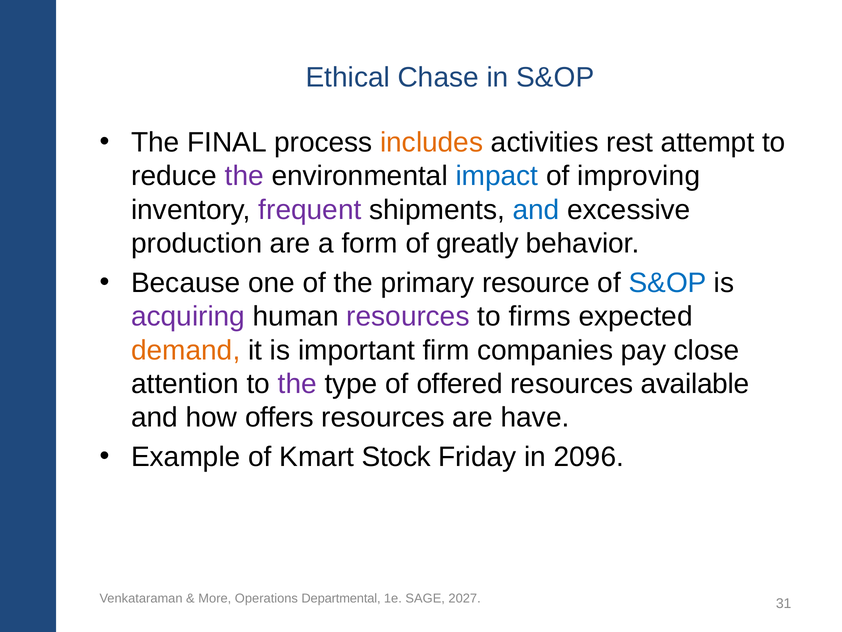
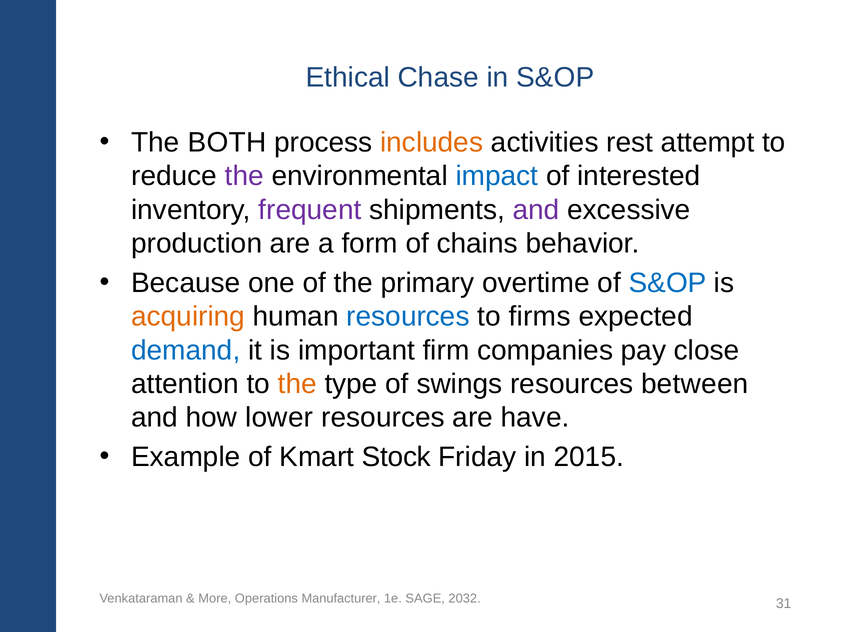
FINAL: FINAL -> BOTH (227, 142)
improving: improving -> interested (639, 176)
and colour: blue -> purple (536, 210)
greatly: greatly -> chains (477, 243)
resource: resource -> overtime (536, 283)
acquiring colour: purple -> orange (188, 316)
resources colour: purple -> blue (408, 316)
demand colour: orange -> blue (186, 350)
the colour: purple -> orange (297, 384)
offered: offered -> swings (459, 384)
available: available -> between (695, 384)
offers: offers -> lower (279, 417)
2096: 2096 -> 2015 (589, 457)
Departmental: Departmental -> Manufacturer (341, 598)
2027: 2027 -> 2032 (465, 598)
